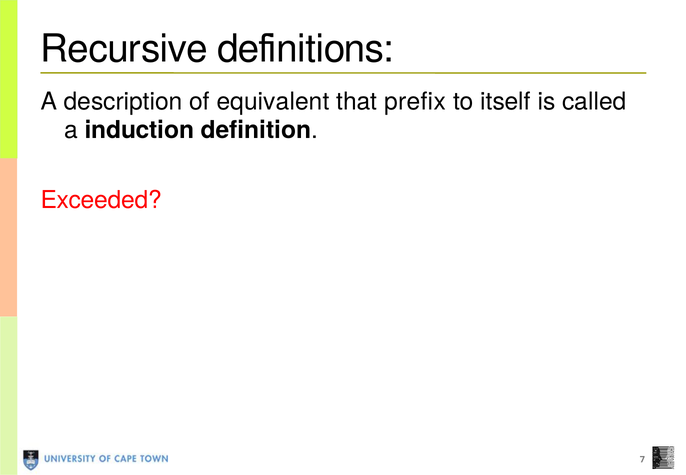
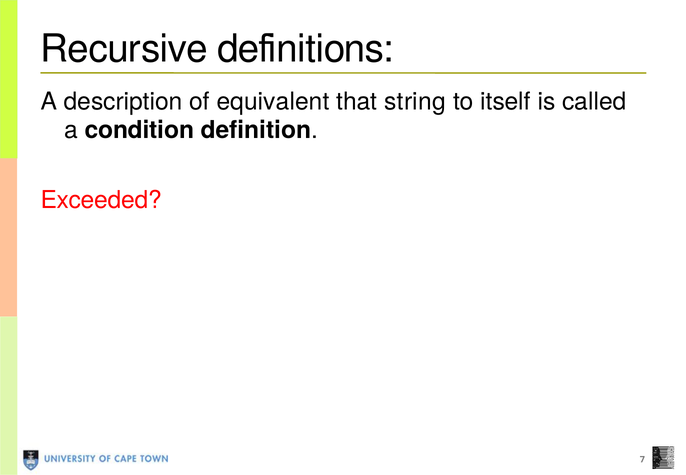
prefix: prefix -> string (415, 102)
induction: induction -> condition (139, 130)
